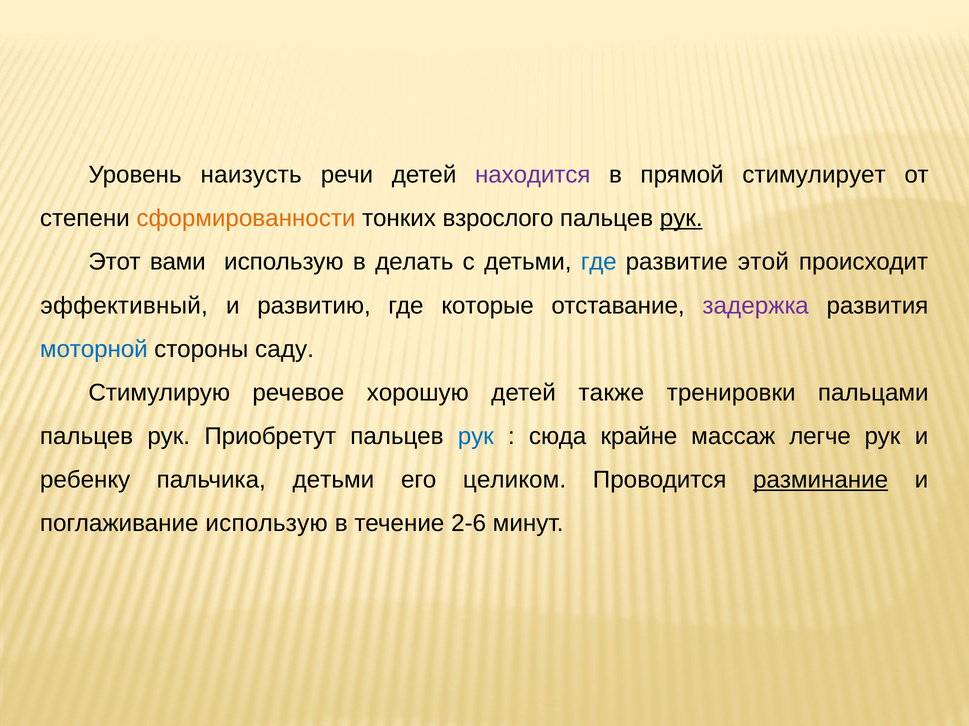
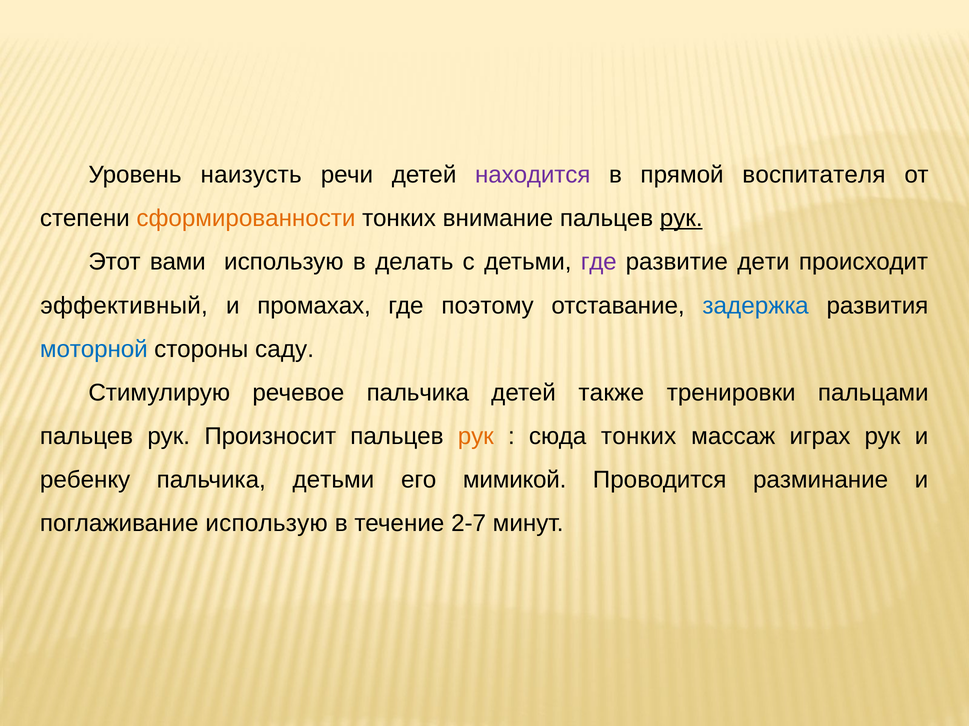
стимулирует: стимулирует -> воспитателя (814, 175)
взрослого: взрослого -> внимание (498, 219)
где colour: blue -> purple (599, 262)
этой: этой -> дети (763, 262)
развитию: развитию -> промахах (314, 306)
которые: которые -> поэтому (488, 306)
задержка colour: purple -> blue (756, 306)
речевое хорошую: хорошую -> пальчика (418, 393)
Приобретут: Приобретут -> Произносит (270, 437)
рук colour: blue -> orange (476, 437)
сюда крайне: крайне -> тонких (639, 437)
легче: легче -> играх (820, 437)
целиком: целиком -> мимикой (515, 480)
разминание underline: present -> none (821, 480)
2-6: 2-6 -> 2-7 (469, 524)
